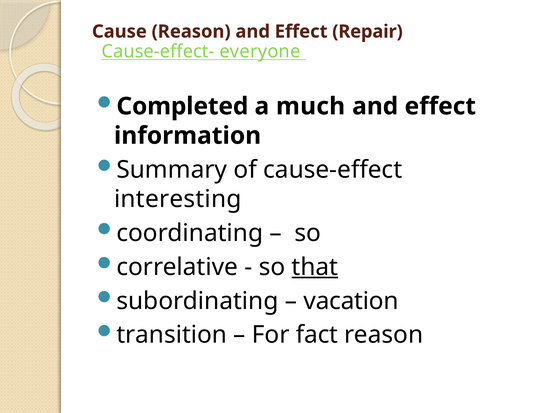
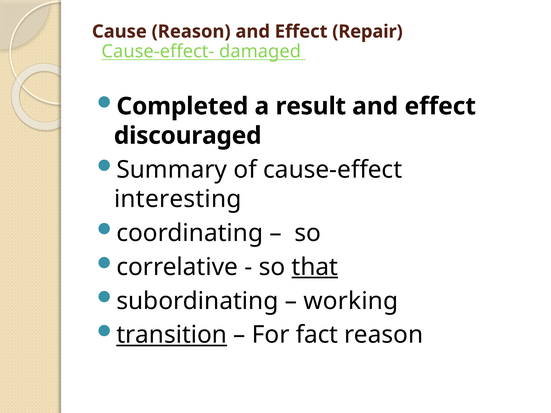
everyone: everyone -> damaged (260, 51)
much: much -> result (311, 106)
information: information -> discouraged (188, 136)
vacation: vacation -> working (351, 301)
transition underline: none -> present (172, 335)
